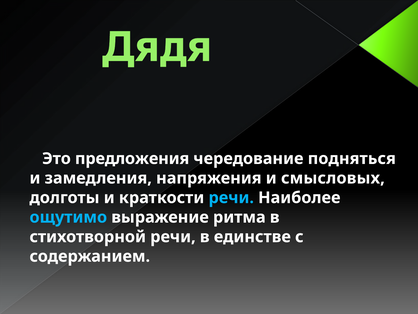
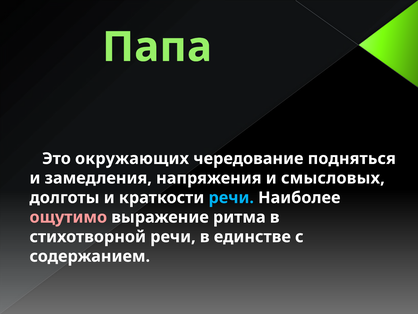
Дядя: Дядя -> Папа (157, 47)
предложения: предложения -> окружающих (132, 158)
ощутимо colour: light blue -> pink (68, 217)
